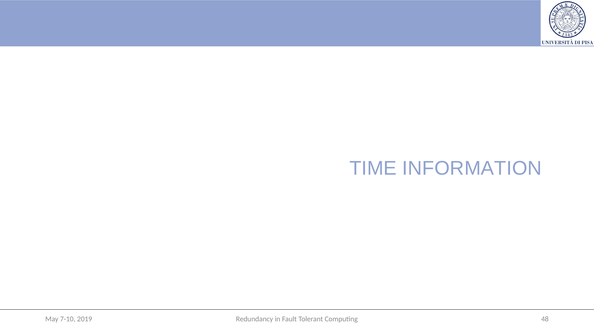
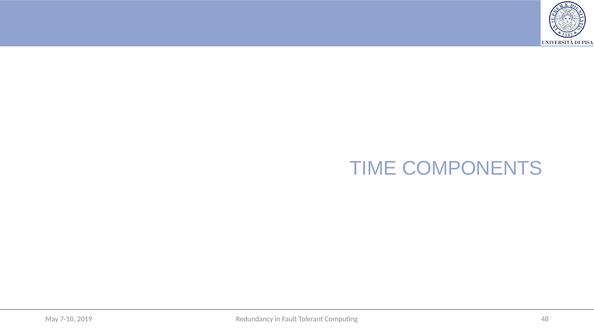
INFORMATION: INFORMATION -> COMPONENTS (472, 168)
